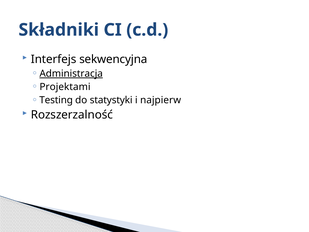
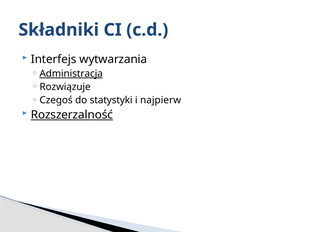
sekwencyjna: sekwencyjna -> wytwarzania (113, 59)
Projektami: Projektami -> Rozwiązuje (65, 87)
Testing: Testing -> Czegoś (56, 100)
Rozszerzalność underline: none -> present (72, 115)
